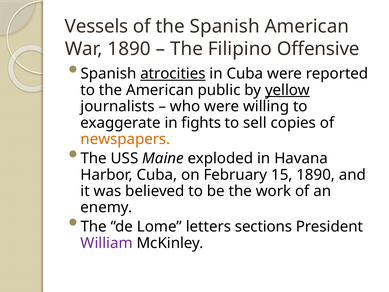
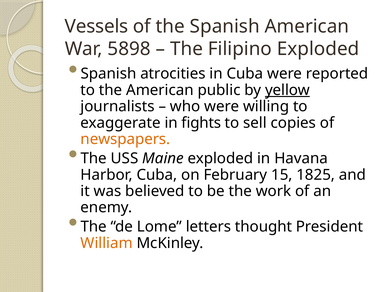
War 1890: 1890 -> 5898 (129, 49)
Filipino Offensive: Offensive -> Exploded (318, 49)
atrocities underline: present -> none (173, 74)
15 1890: 1890 -> 1825 (316, 175)
sections: sections -> thought (264, 227)
William colour: purple -> orange (107, 243)
